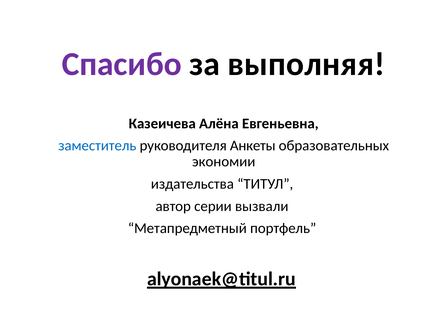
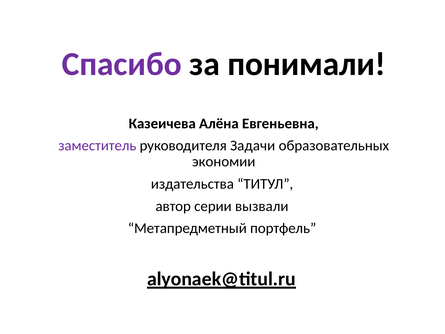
выполняя: выполняя -> понимали (307, 64)
заместитель colour: blue -> purple (97, 146)
Анкеты: Анкеты -> Задачи (253, 146)
